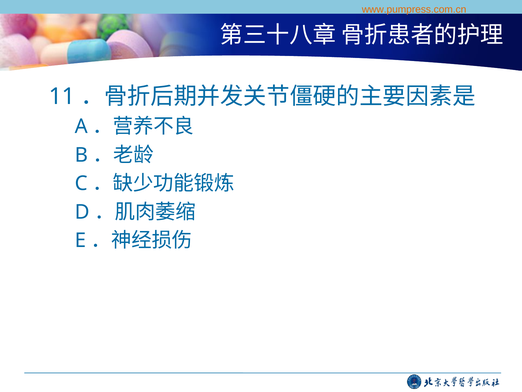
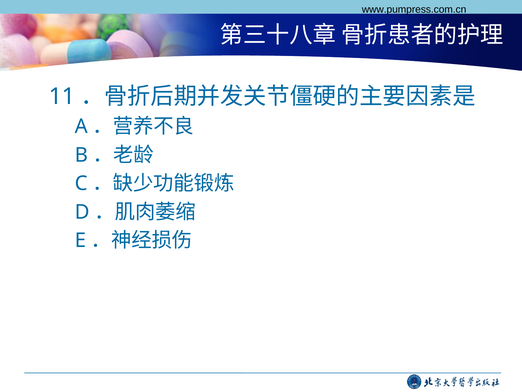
www.pumpress.com.cn colour: orange -> black (414, 9)
